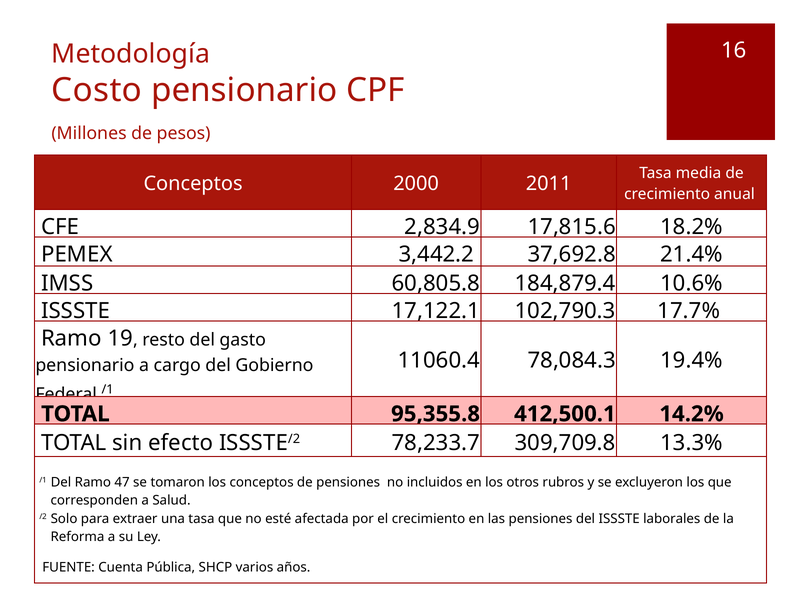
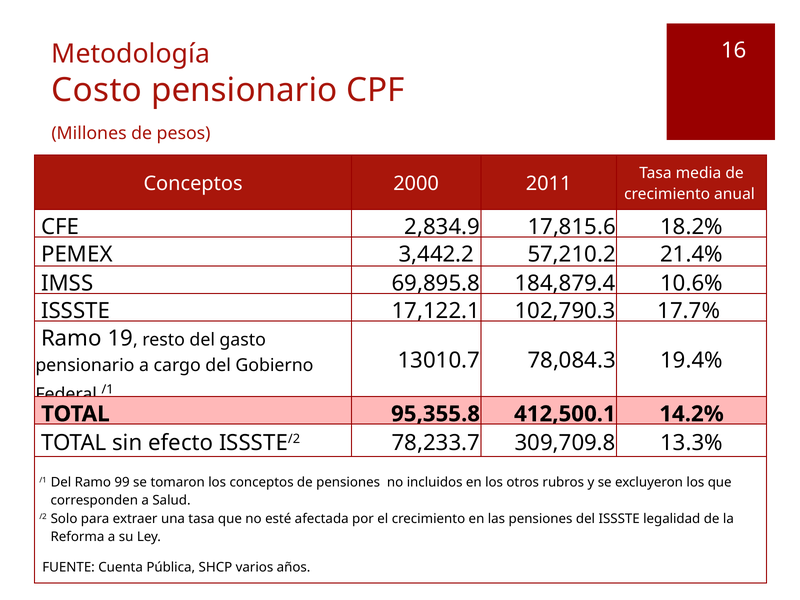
37,692.8: 37,692.8 -> 57,210.2 (572, 254)
60,805.8: 60,805.8 -> 69,895.8 (436, 283)
11060.4: 11060.4 -> 13010.7 (439, 361)
47: 47 -> 99 (122, 482)
laborales: laborales -> legalidad (672, 519)
